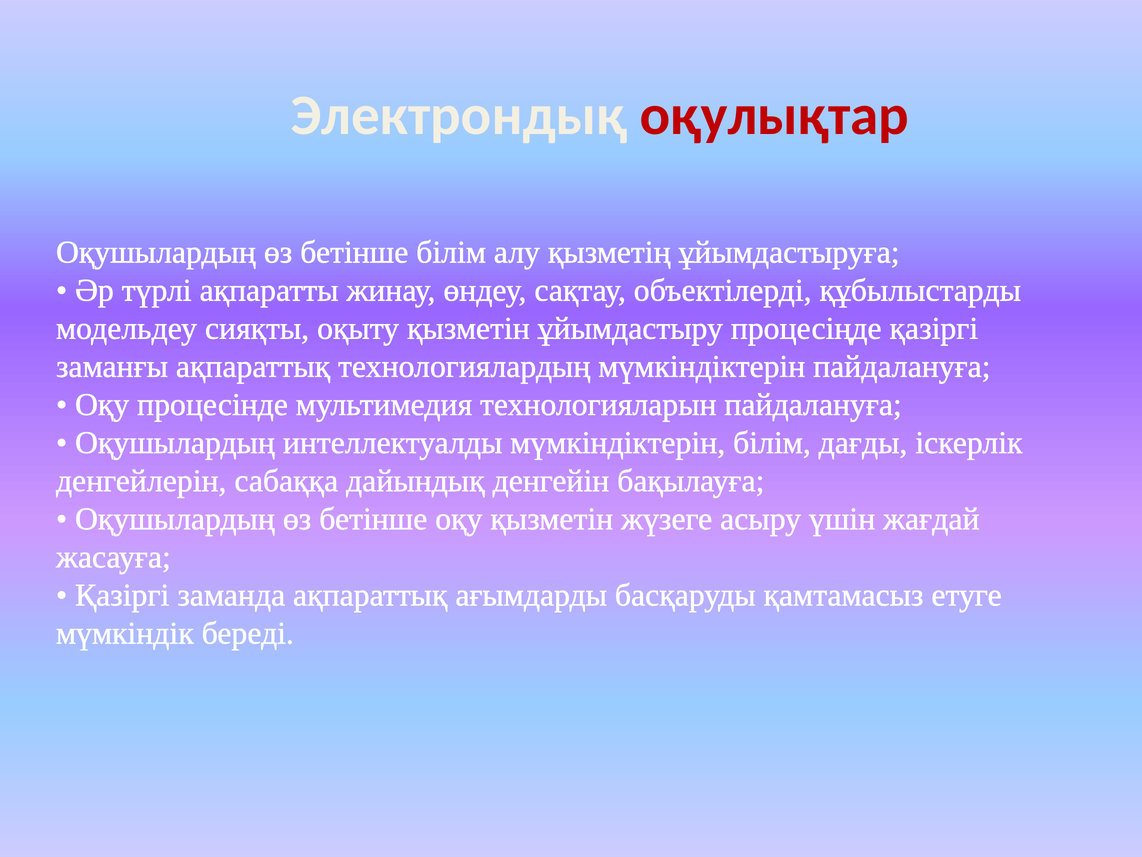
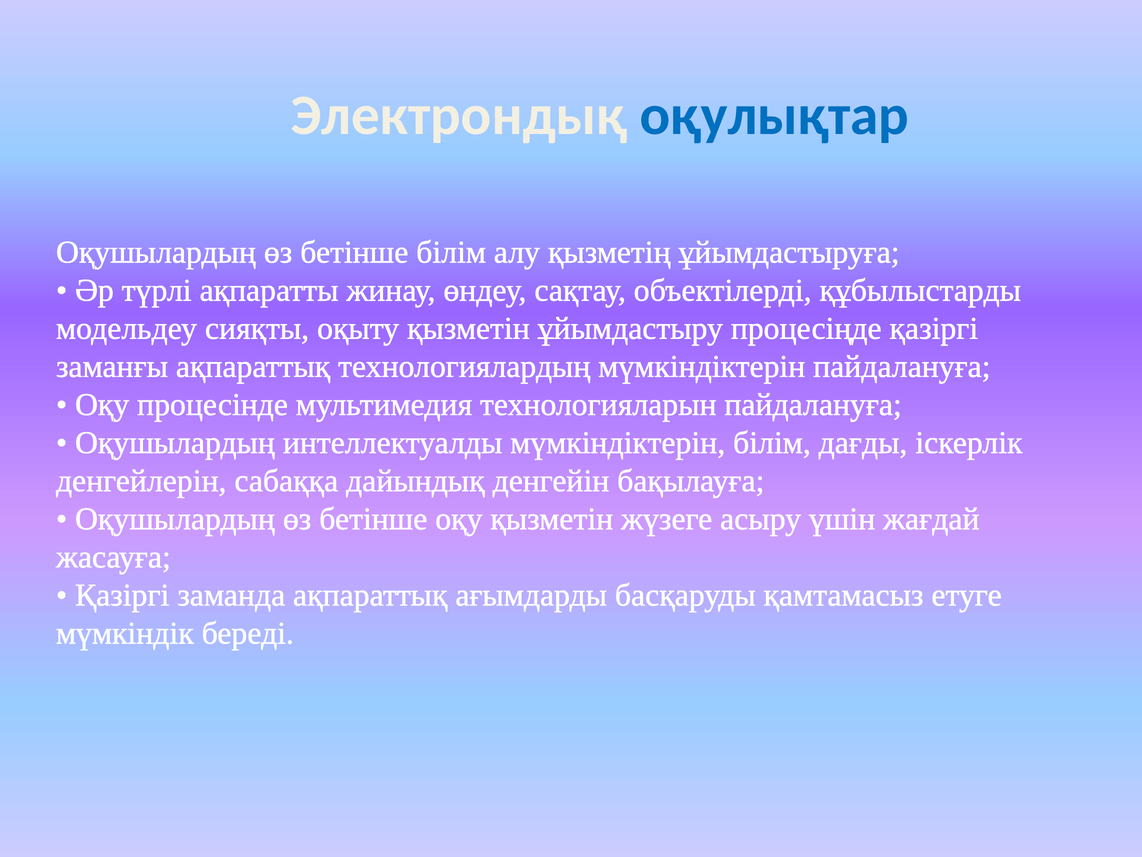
оқулықтар colour: red -> blue (774, 115)
